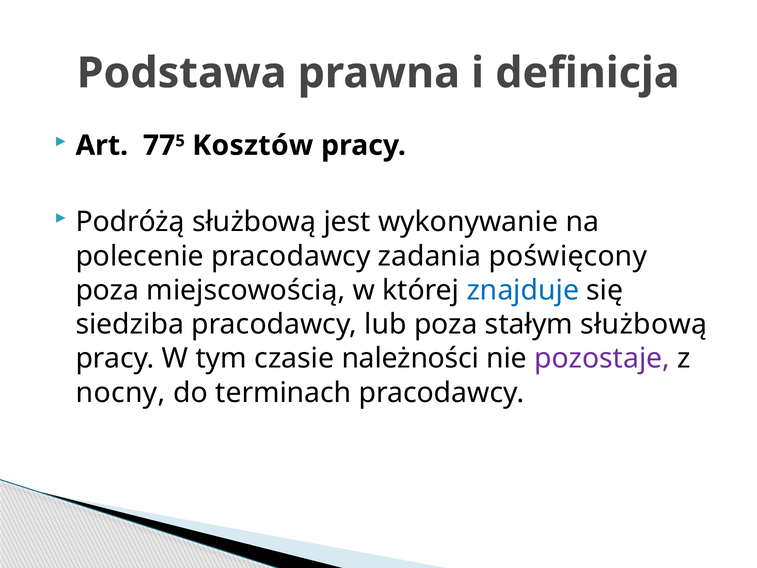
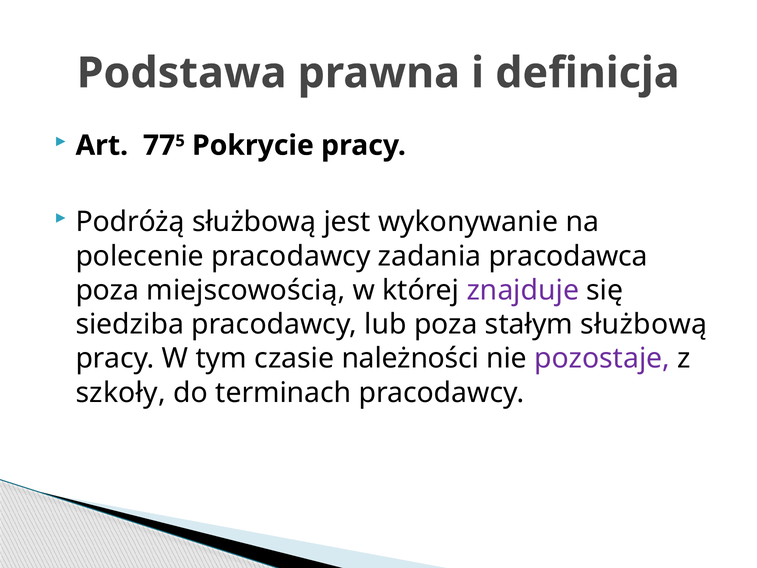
Kosztów: Kosztów -> Pokrycie (253, 145)
poświęcony: poświęcony -> pracodawca (568, 256)
znajduje colour: blue -> purple (523, 290)
nocny: nocny -> szkoły (121, 392)
